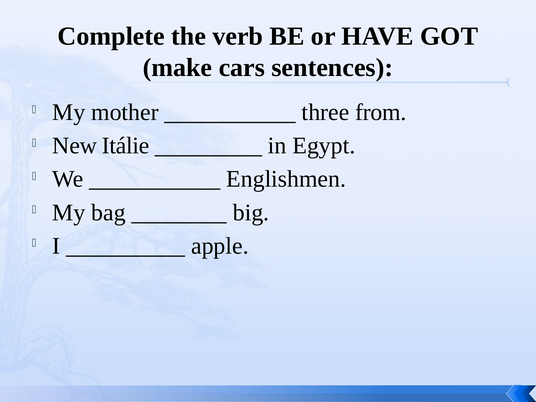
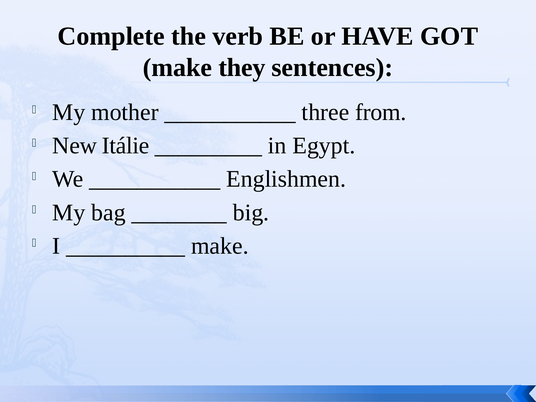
cars: cars -> they (242, 67)
apple: apple -> make (220, 246)
